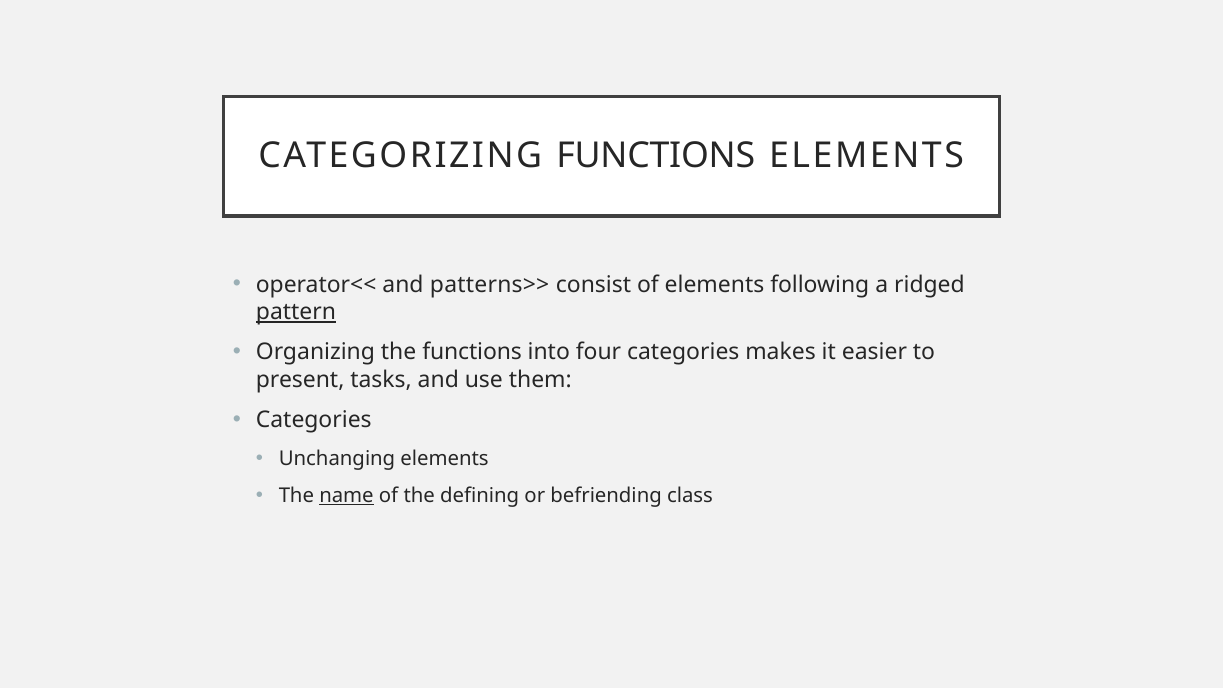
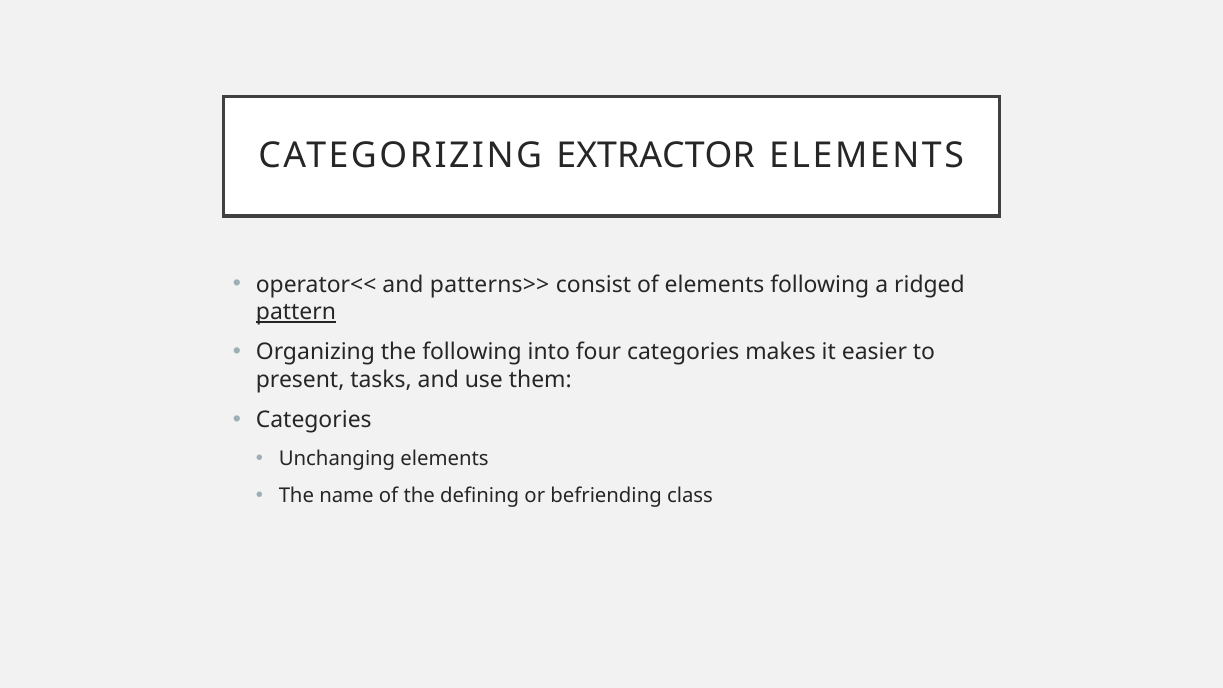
CATEGORIZING FUNCTIONS: FUNCTIONS -> EXTRACTOR (656, 156)
the functions: functions -> following (472, 352)
name underline: present -> none (347, 496)
